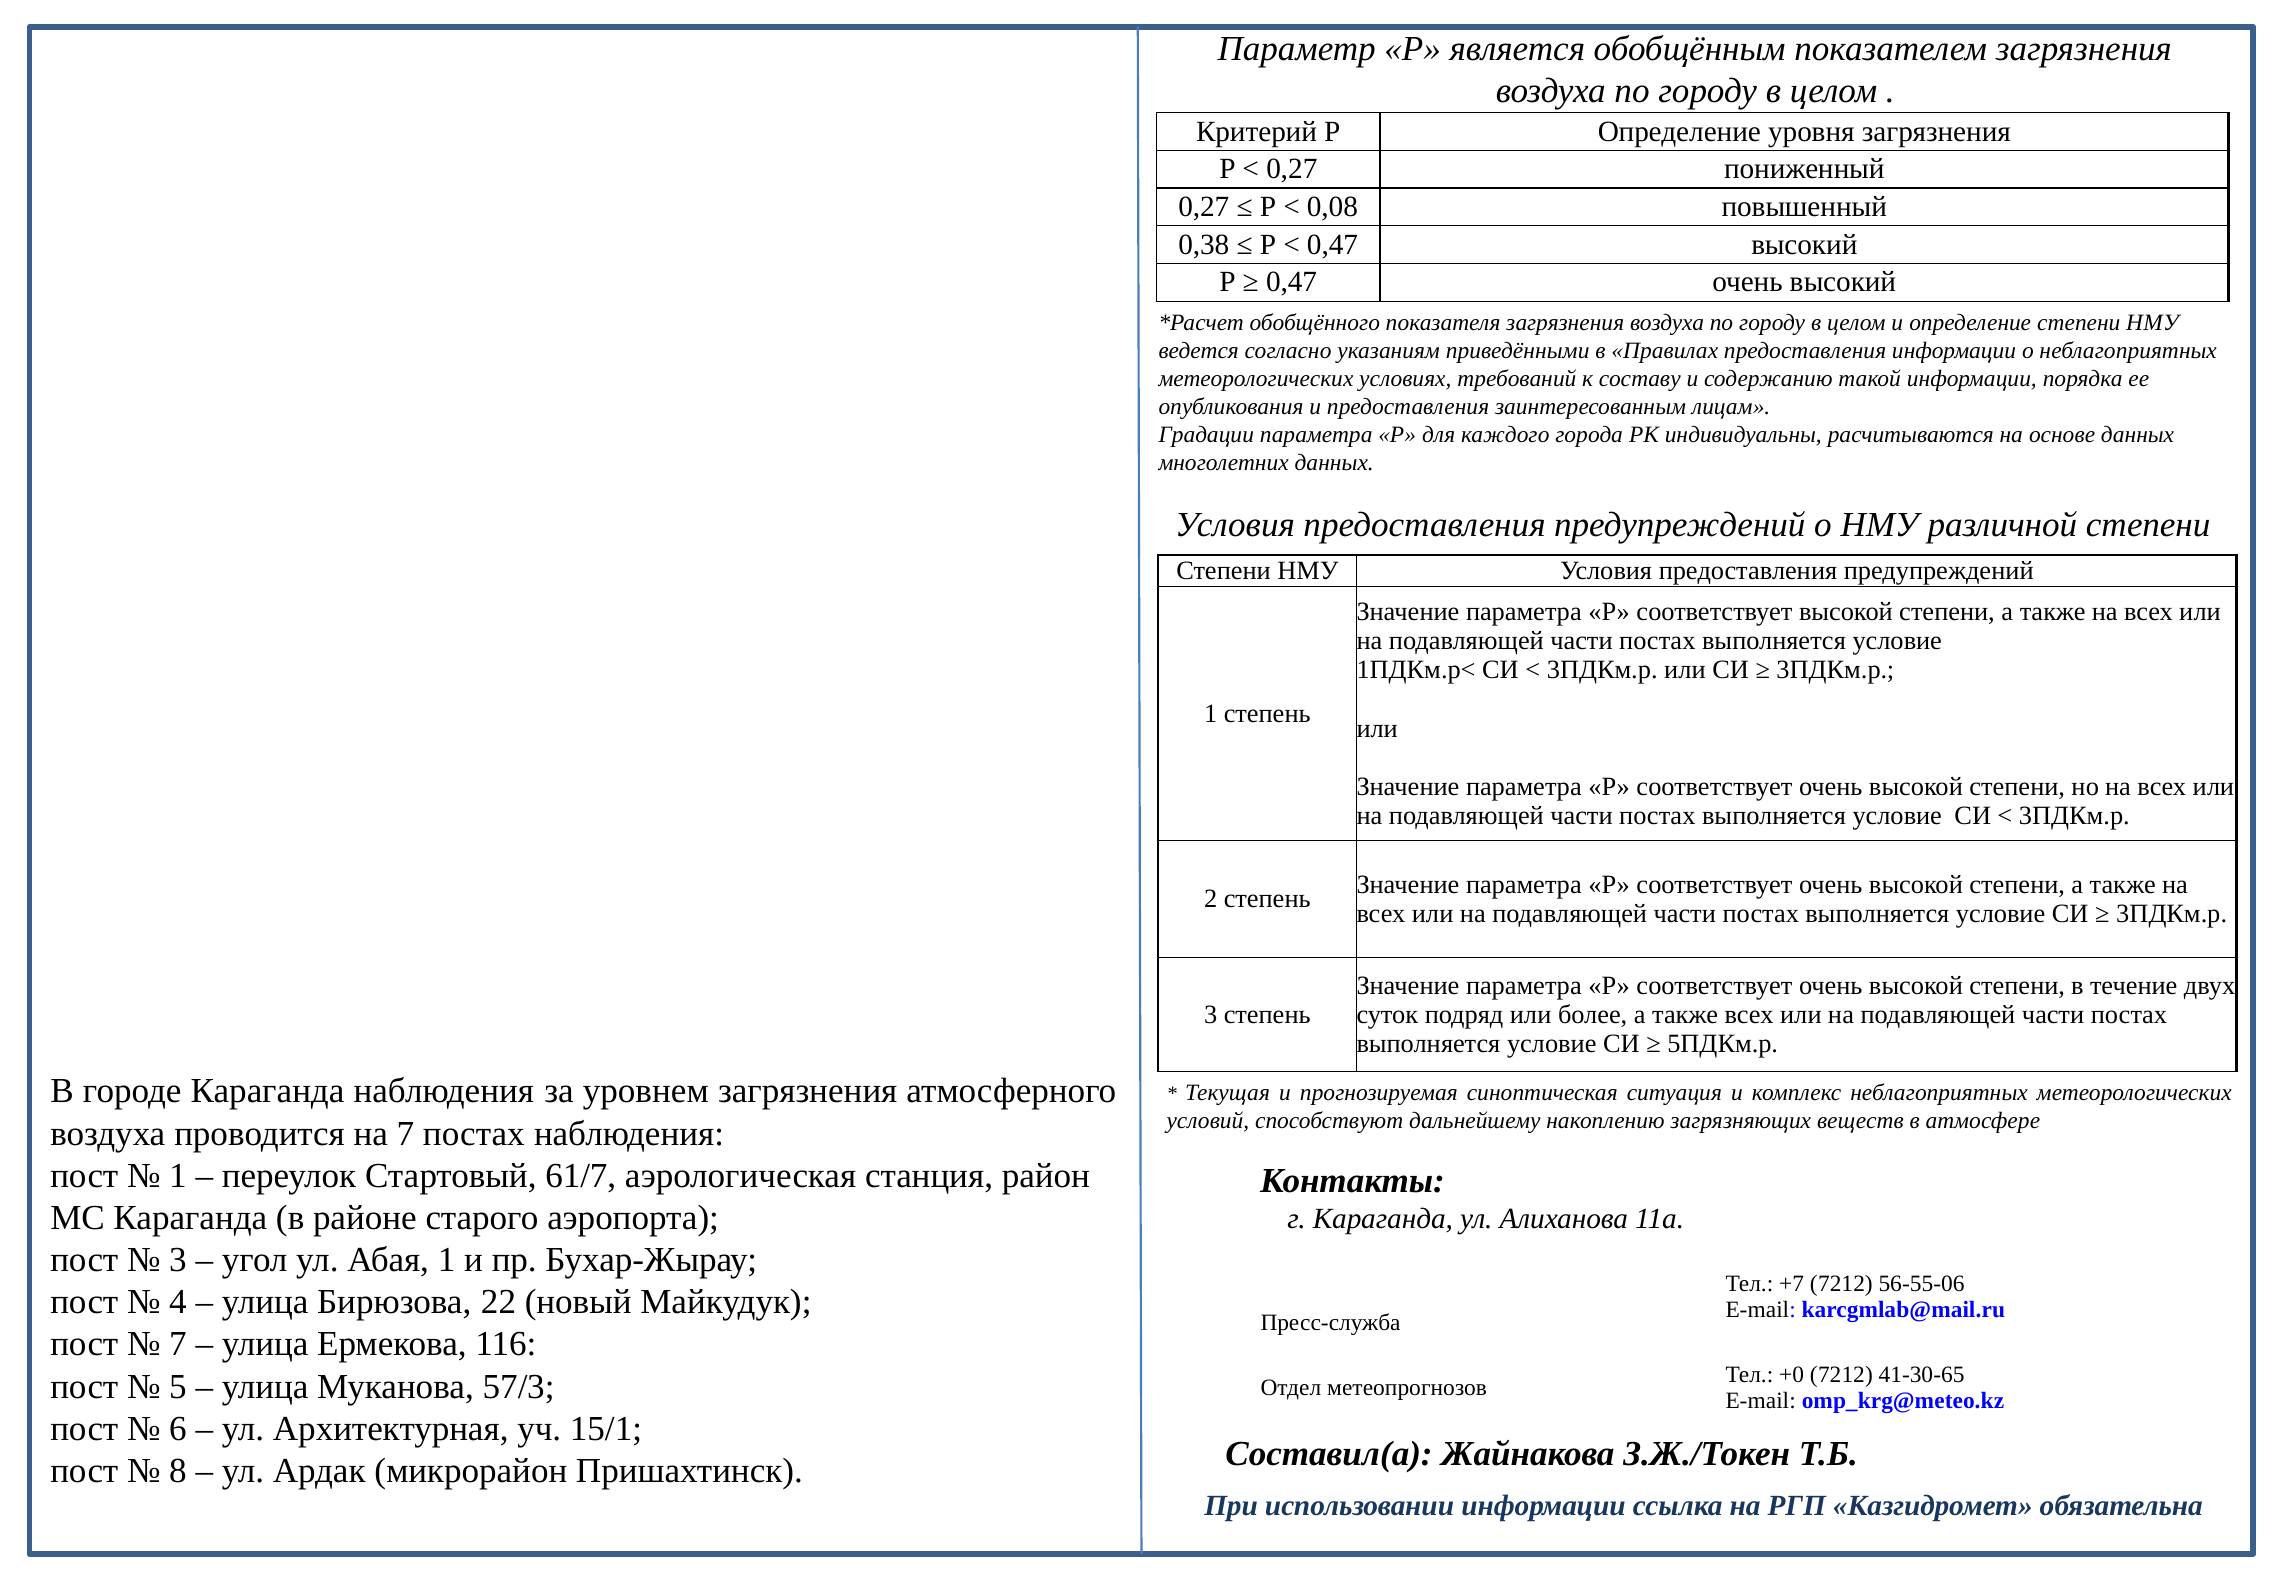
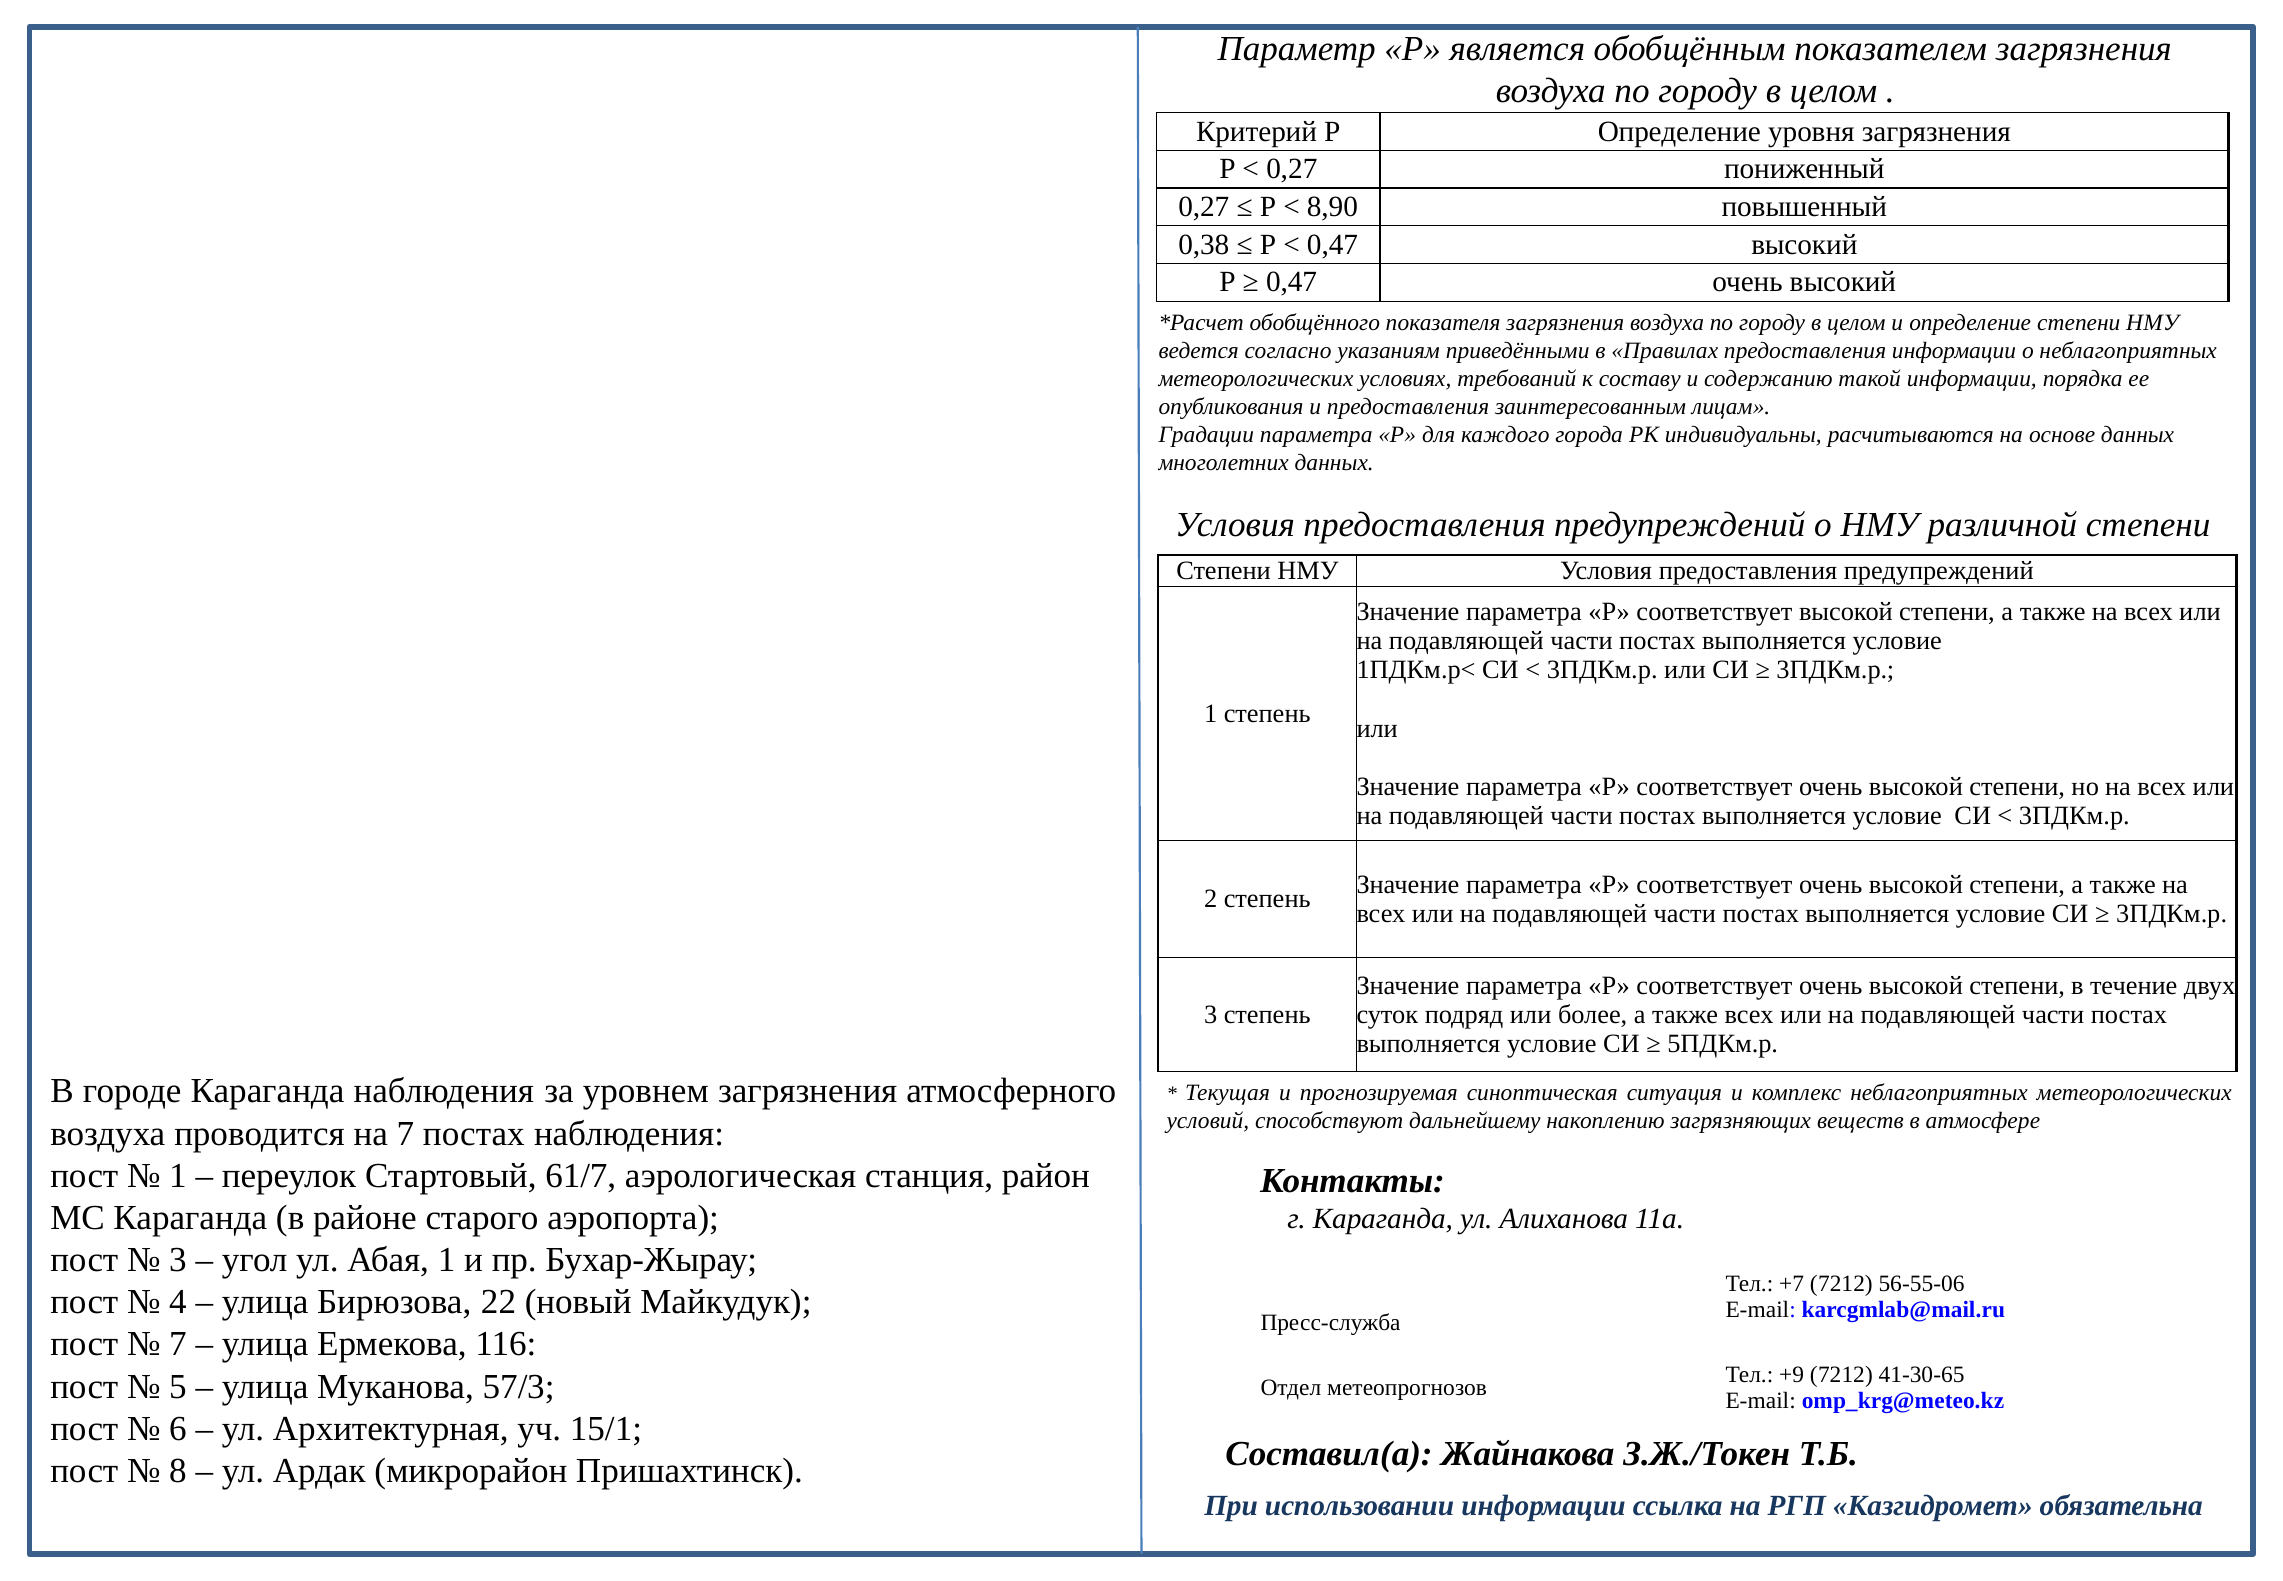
0,08: 0,08 -> 8,90 (1332, 207)
+0: +0 -> +9 (1792, 1375)
